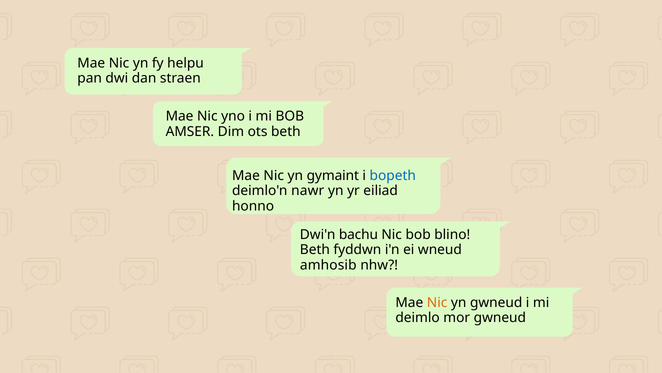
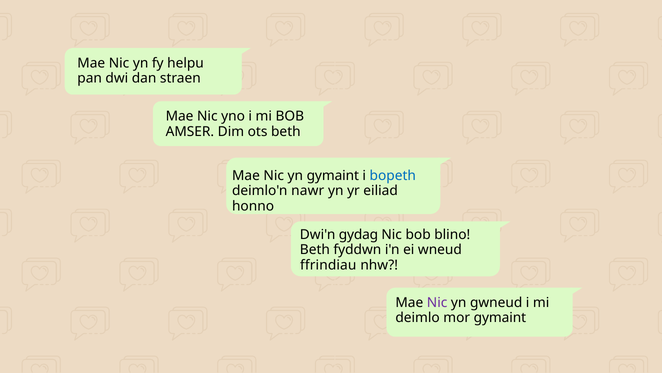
bachu: bachu -> gydag (358, 234)
amhosib: amhosib -> ffrindiau (328, 265)
Nic colour: orange -> purple (437, 302)
mor gwneud: gwneud -> gymaint (500, 317)
